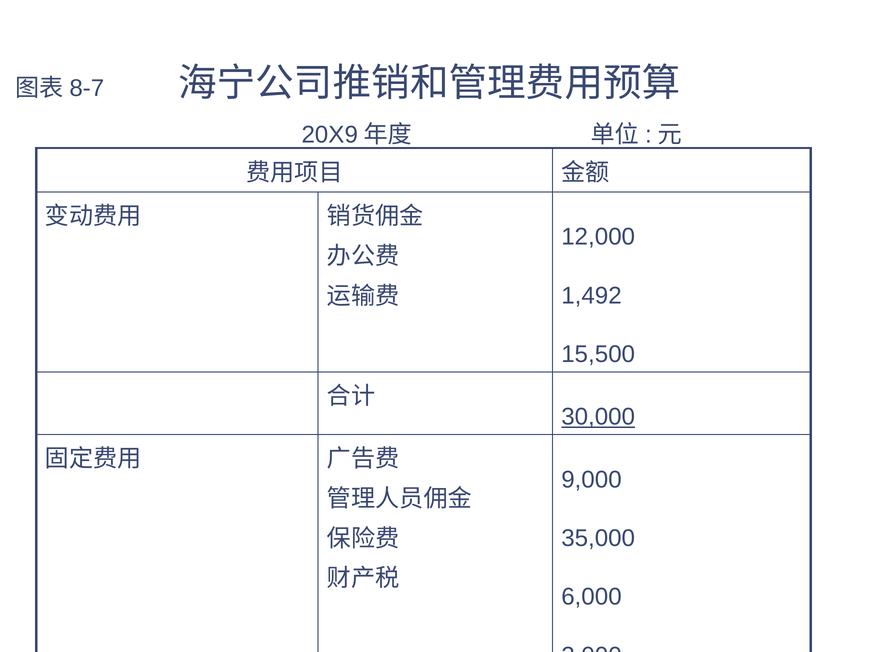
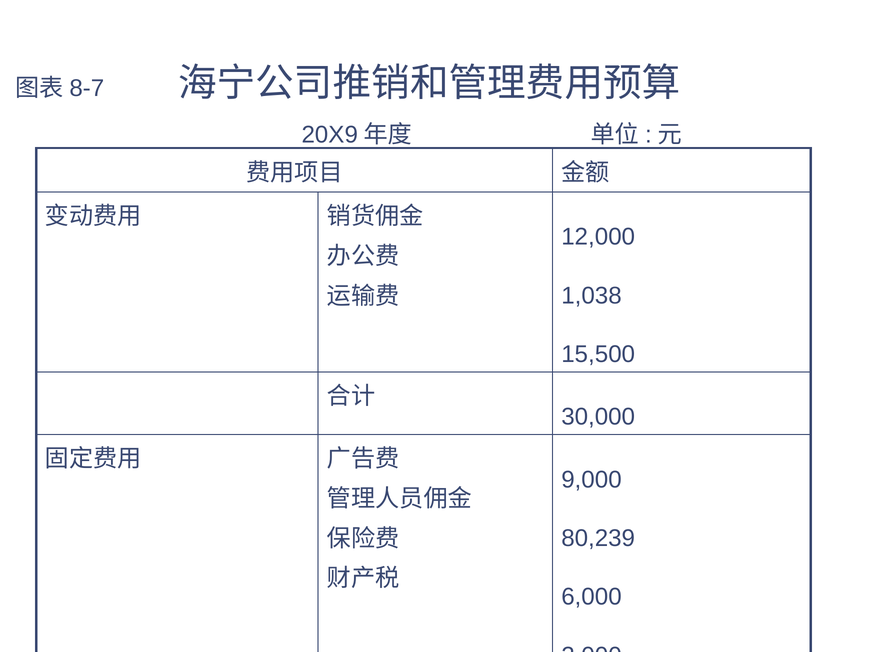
1,492: 1,492 -> 1,038 (591, 296)
30,000 underline: present -> none (598, 417)
35,000: 35,000 -> 80,239 (598, 538)
